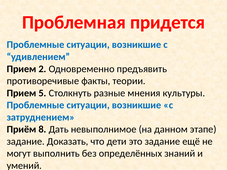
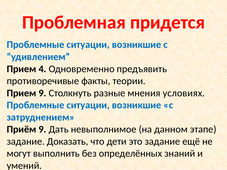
2: 2 -> 4 (42, 69)
Прием 5: 5 -> 9 (42, 93)
культуры: культуры -> условиях (184, 93)
Приём 8: 8 -> 9 (42, 130)
